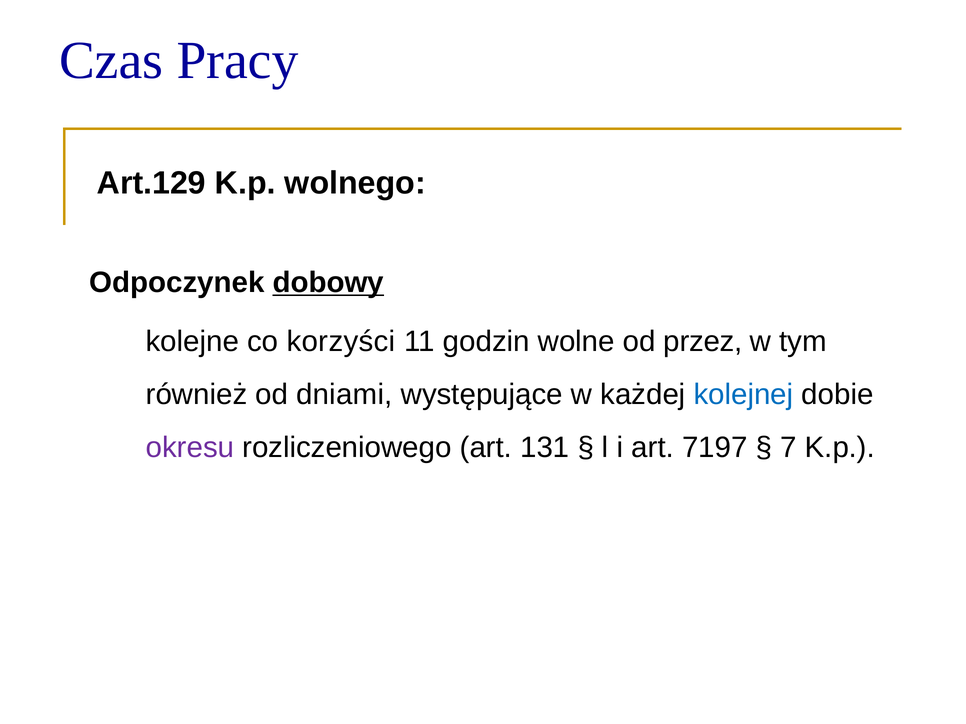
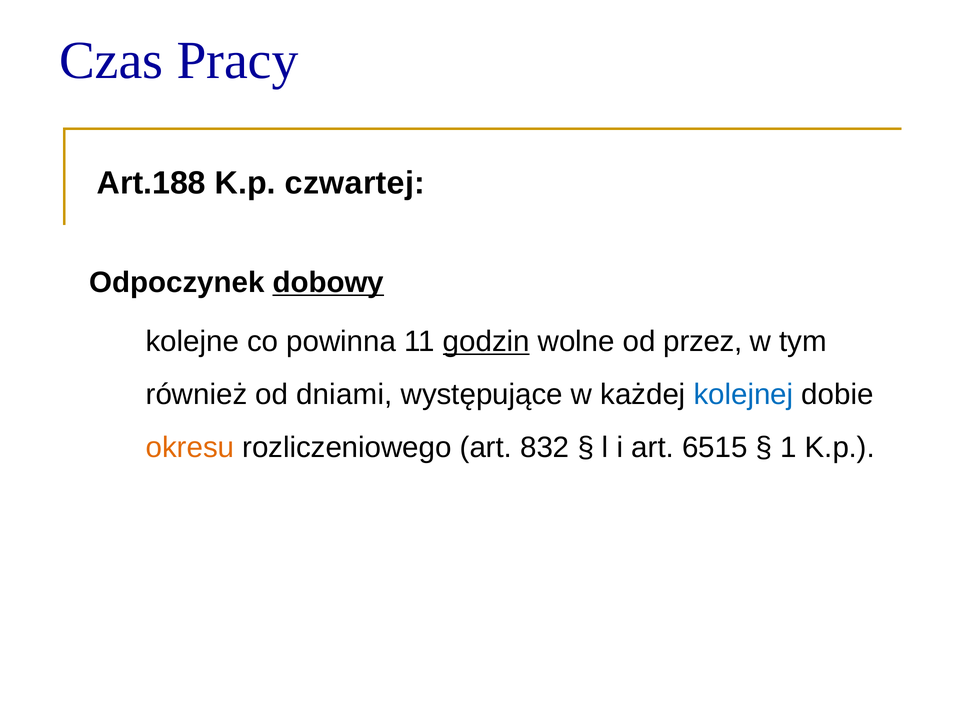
Art.129: Art.129 -> Art.188 (151, 183)
wolnego: wolnego -> czwartej (355, 183)
korzyści: korzyści -> powinna (341, 342)
godzin underline: none -> present (486, 342)
okresu colour: purple -> orange (190, 448)
131: 131 -> 832 (545, 448)
7197: 7197 -> 6515 (715, 448)
7: 7 -> 1 (788, 448)
